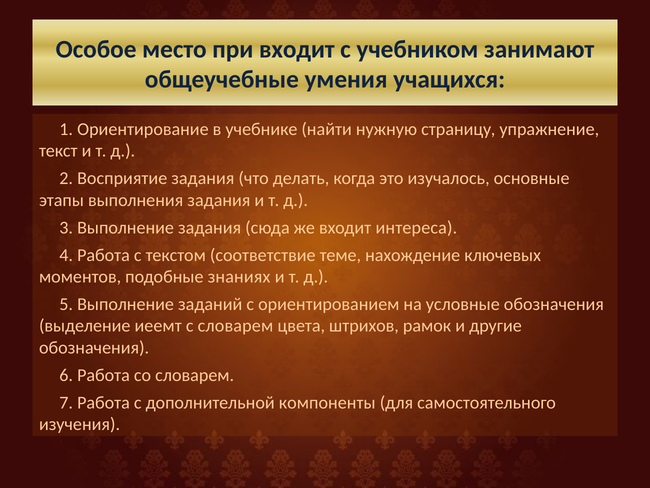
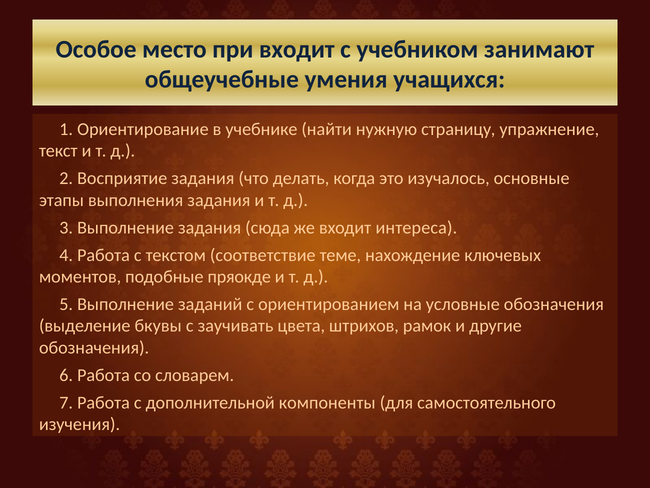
знаниях: знаниях -> пряокде (239, 277)
иеемт: иеемт -> бкувы (158, 326)
с словарем: словарем -> заучивать (236, 326)
